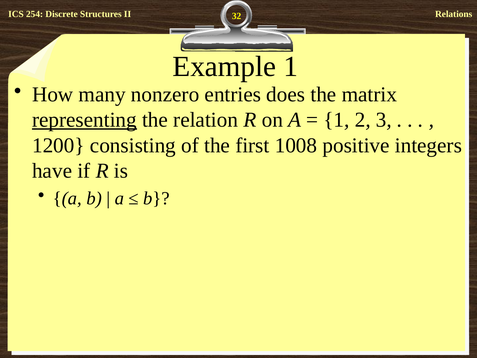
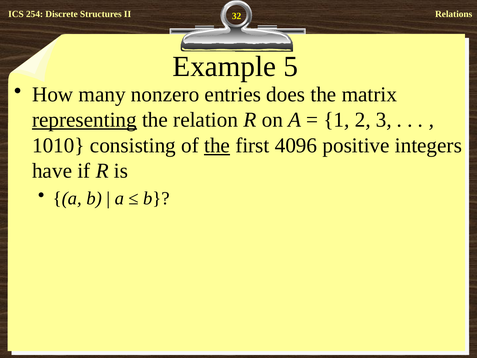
Example 1: 1 -> 5 (291, 67)
1200: 1200 -> 1010 (58, 145)
the underline: none -> present (217, 145)
1008: 1008 -> 4096 (296, 145)
